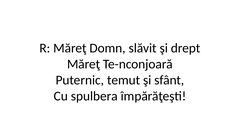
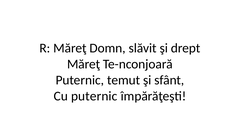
Cu spulbera: spulbera -> puternic (94, 96)
